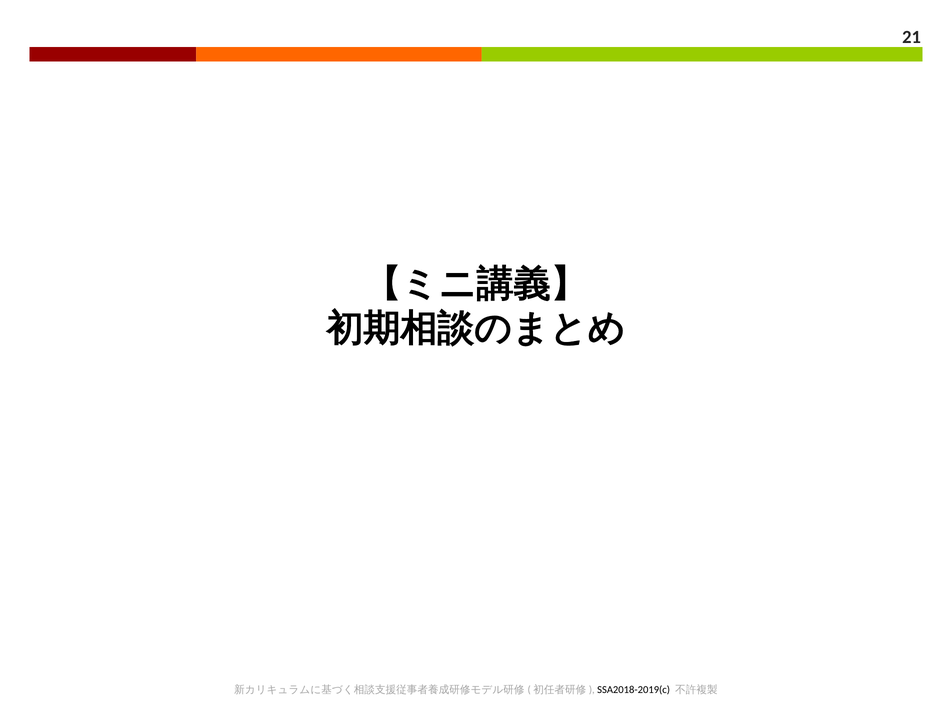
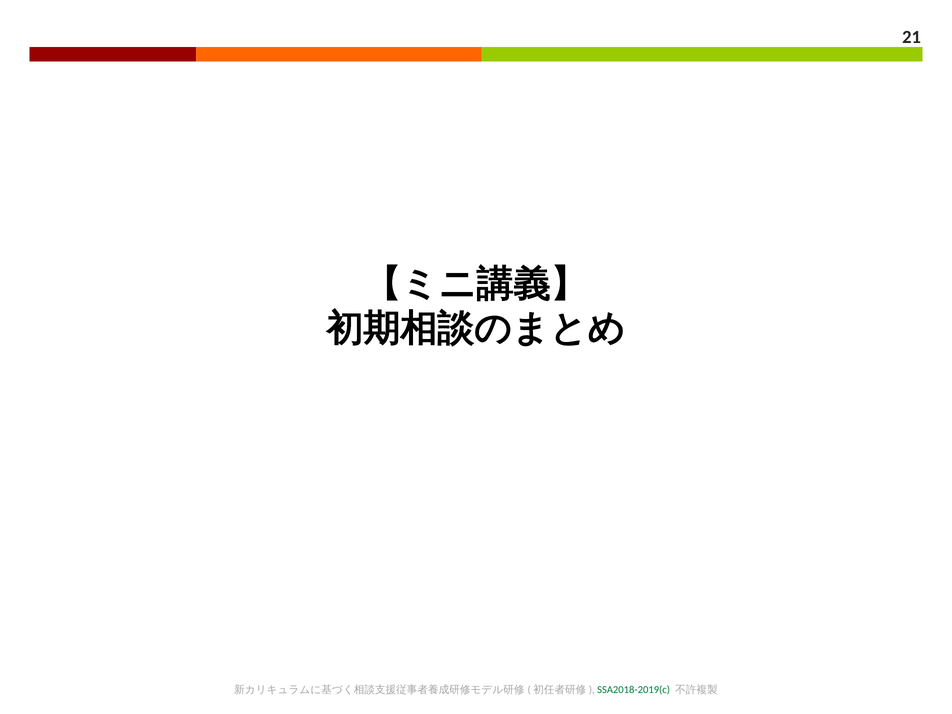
SSA2018-2019(c colour: black -> green (634, 690)
